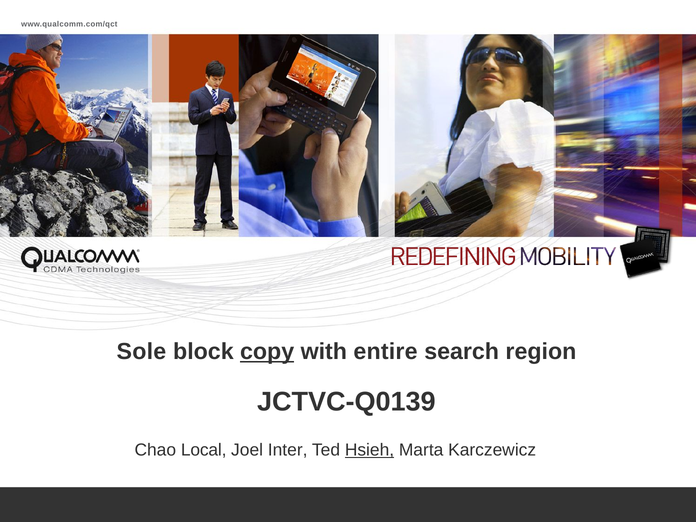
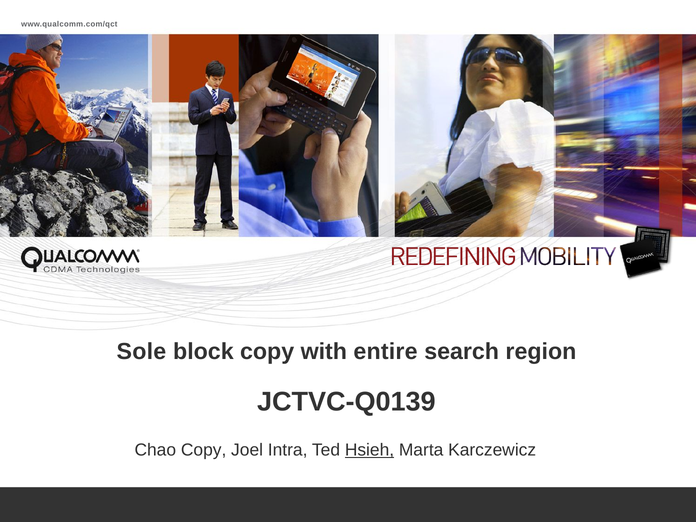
copy underline: present -> none (267, 352)
Chao Local: Local -> Copy (204, 450)
Inter: Inter -> Intra (288, 450)
